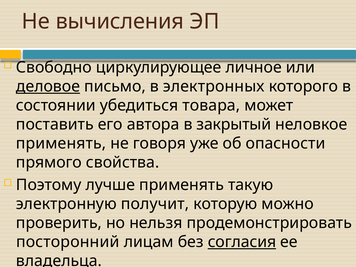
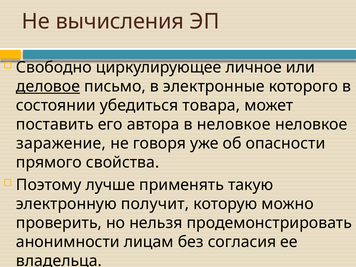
электронных: электронных -> электронные (214, 86)
в закрытый: закрытый -> неловкое (234, 124)
применять: применять -> заражение (61, 143)
посторонний: посторонний -> анонимности (68, 242)
согласия underline: present -> none (242, 242)
